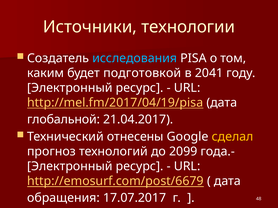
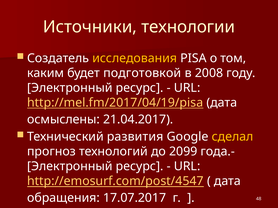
исследования colour: light blue -> yellow (135, 58)
2041: 2041 -> 2008 (209, 73)
глобальной: глобальной -> осмыслены (63, 120)
отнесены: отнесены -> развития (135, 137)
http://emosurf.com/post/6679: http://emosurf.com/post/6679 -> http://emosurf.com/post/4547 (115, 181)
